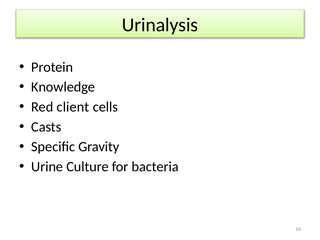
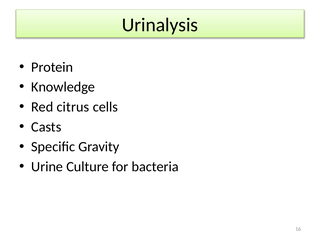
client: client -> citrus (73, 107)
